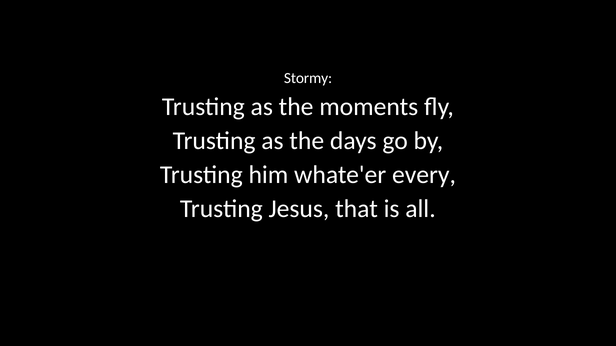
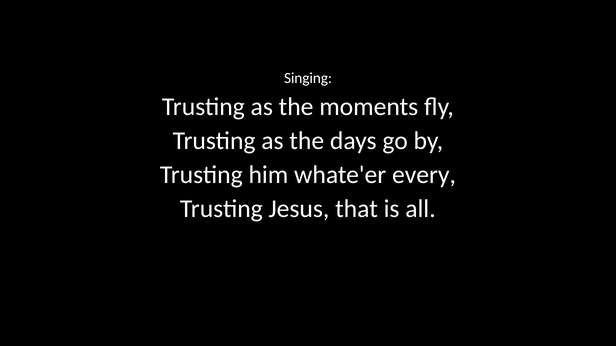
Stormy: Stormy -> Singing (308, 78)
